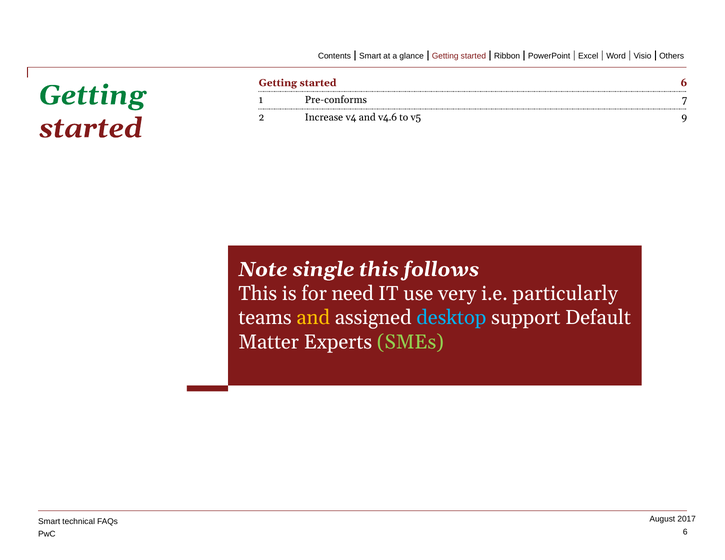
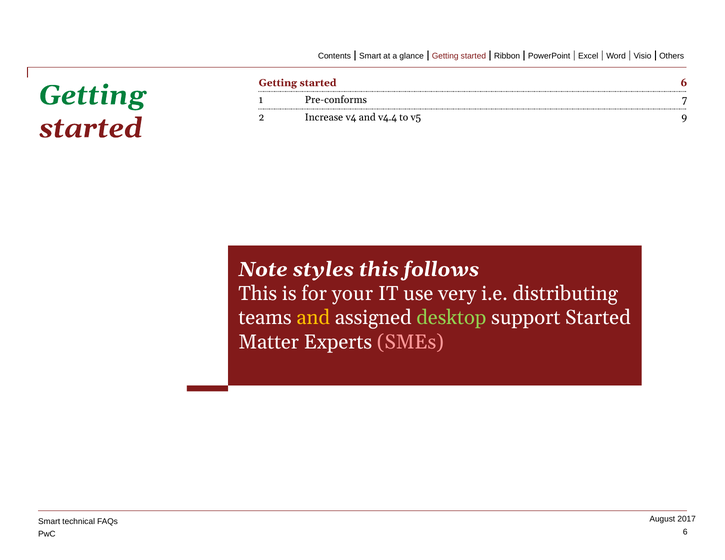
v4.6: v4.6 -> v4.4 (388, 118)
single: single -> styles (323, 270)
need: need -> your (352, 294)
particularly: particularly -> distributing (565, 294)
desktop colour: light blue -> light green (451, 318)
support Default: Default -> Started (598, 318)
SMEs colour: light green -> pink (410, 342)
